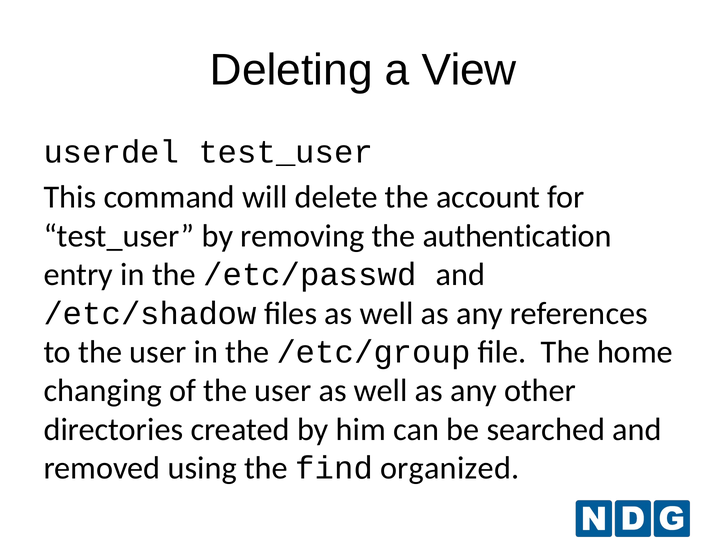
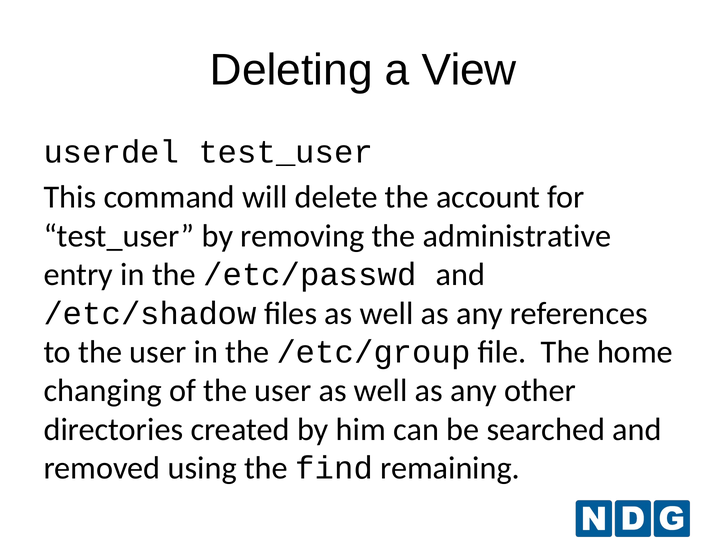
authentication: authentication -> administrative (517, 236)
organized: organized -> remaining (450, 469)
